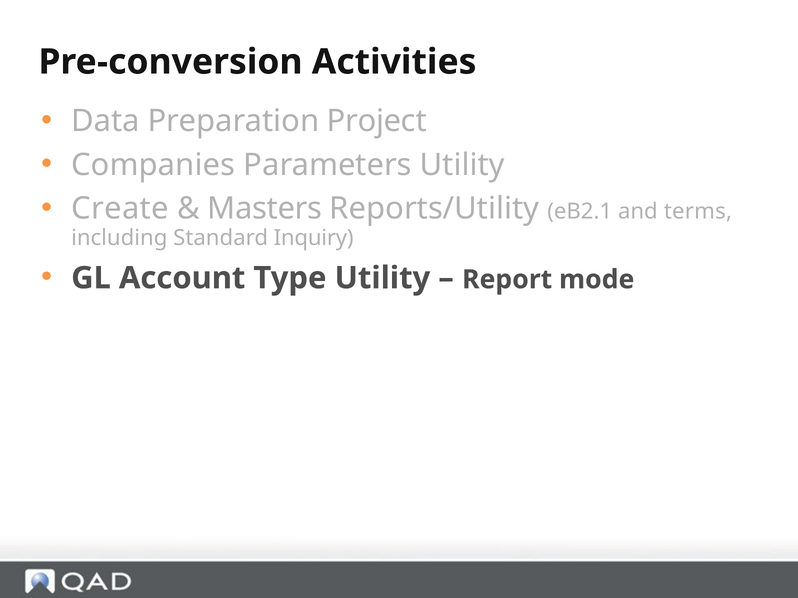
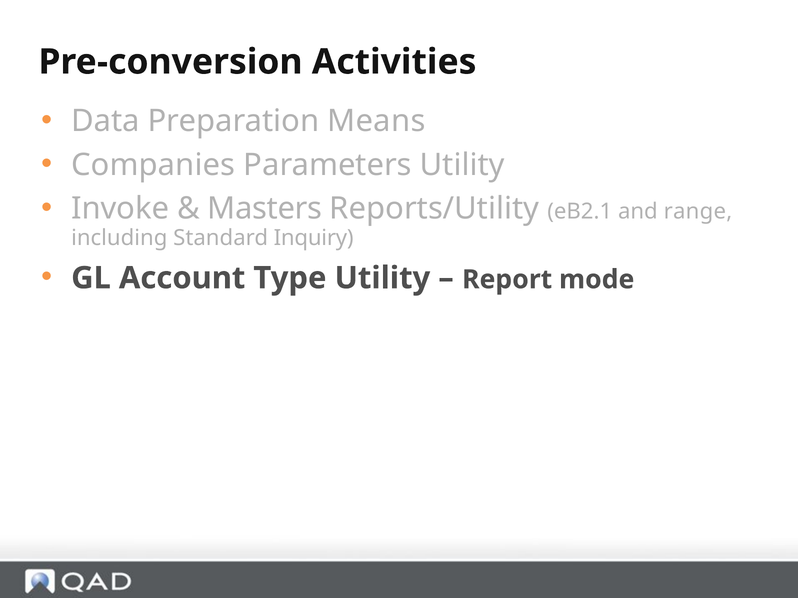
Project: Project -> Means (376, 121)
Create: Create -> Invoke (120, 209)
terms: terms -> range (698, 212)
